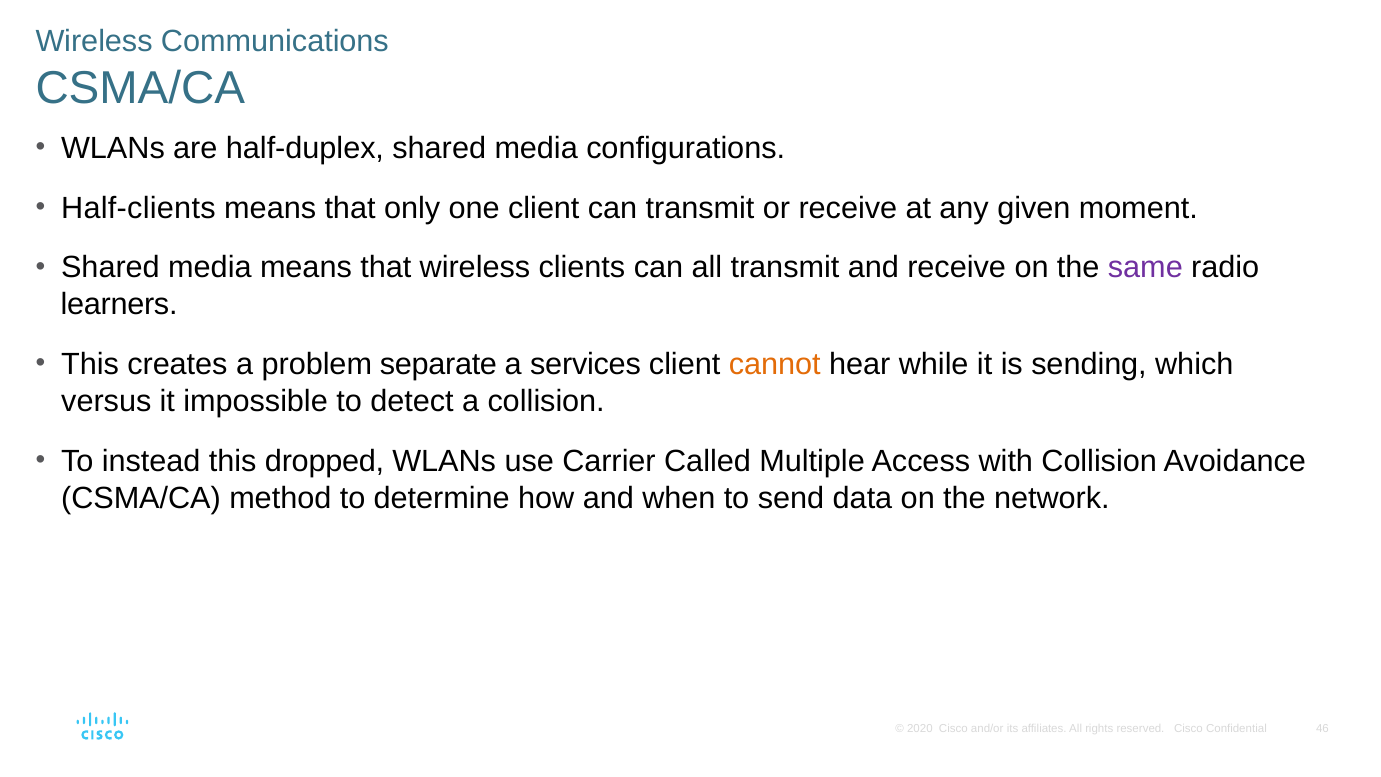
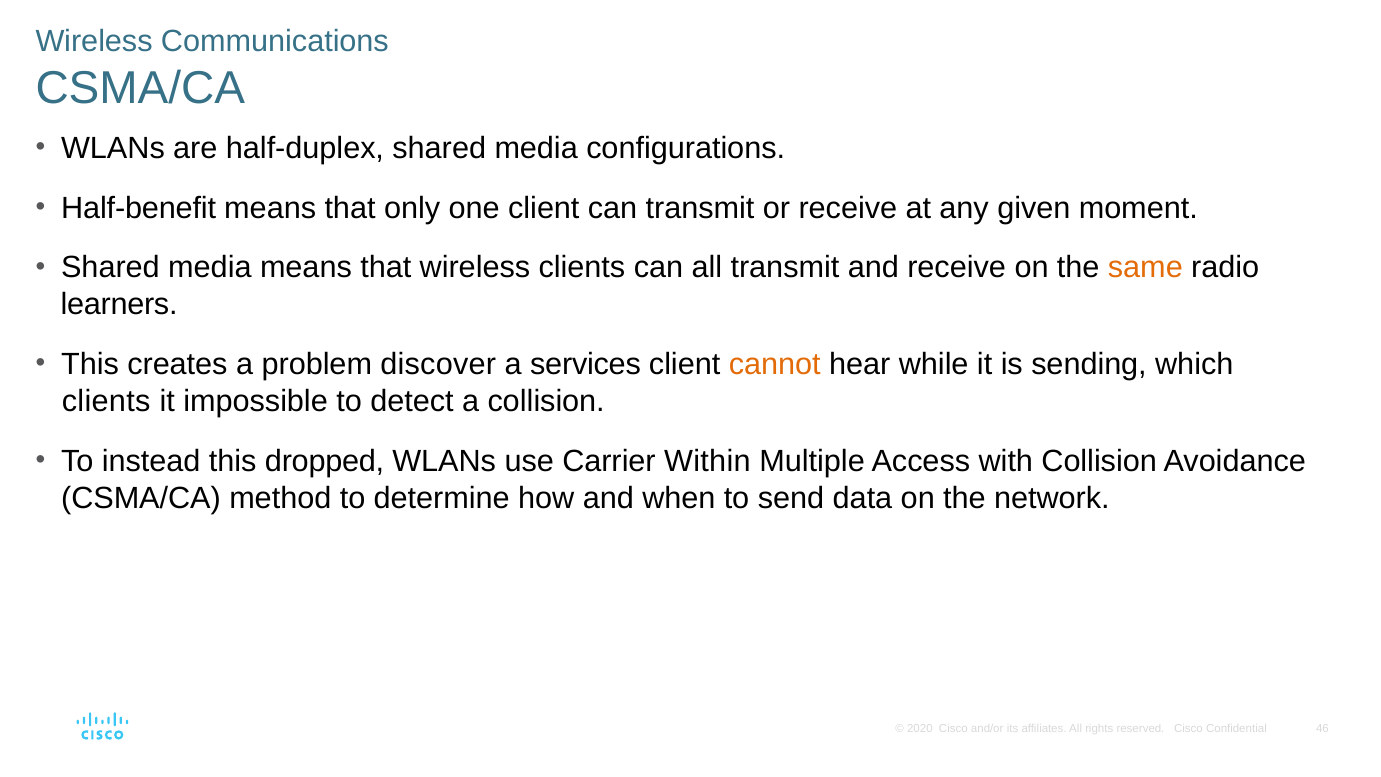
Half-clients: Half-clients -> Half-benefit (139, 208)
same colour: purple -> orange (1145, 268)
separate: separate -> discover (438, 364)
versus: versus -> clients (106, 401)
Called: Called -> Within (707, 461)
